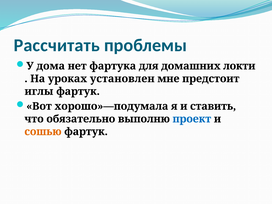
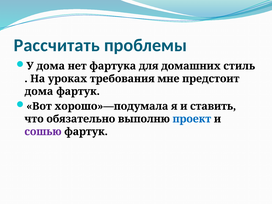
локти: локти -> стиль (239, 66)
установлен: установлен -> требования (122, 79)
иглы: иглы -> дома (39, 91)
сошью colour: orange -> purple (43, 132)
